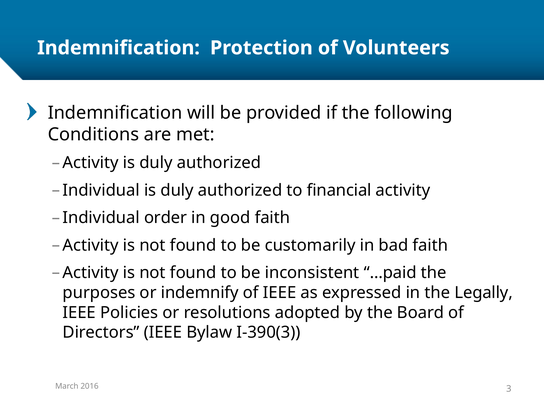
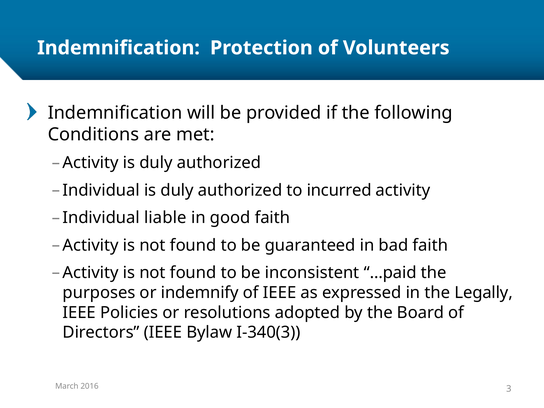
financial: financial -> incurred (339, 190)
order: order -> liable (165, 218)
customarily: customarily -> guaranteed (310, 245)
I-390(3: I-390(3 -> I-340(3 (268, 332)
